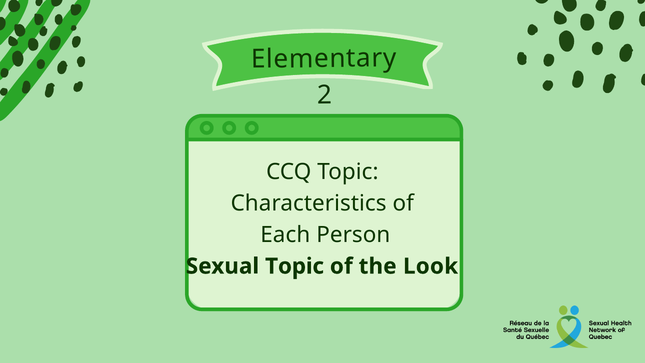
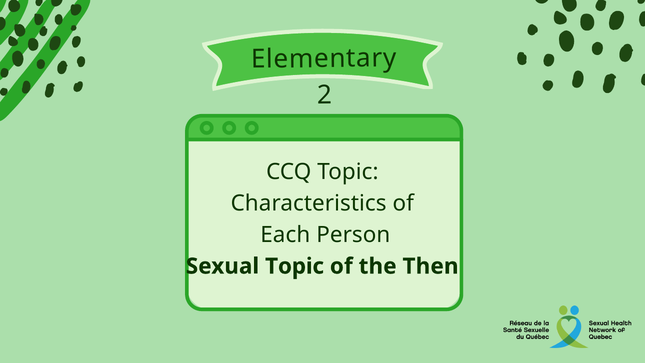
Look: Look -> Then (431, 266)
